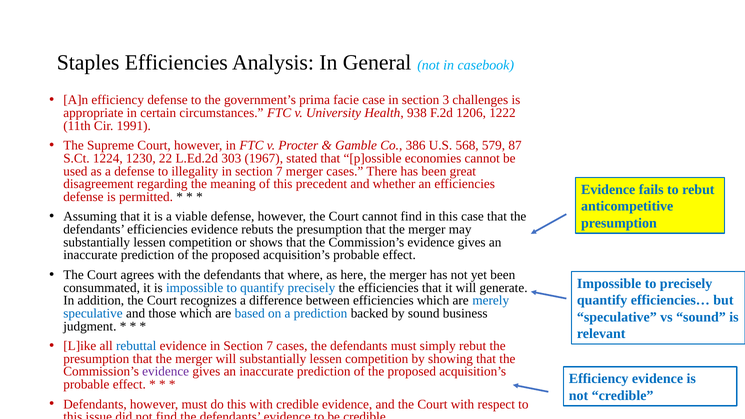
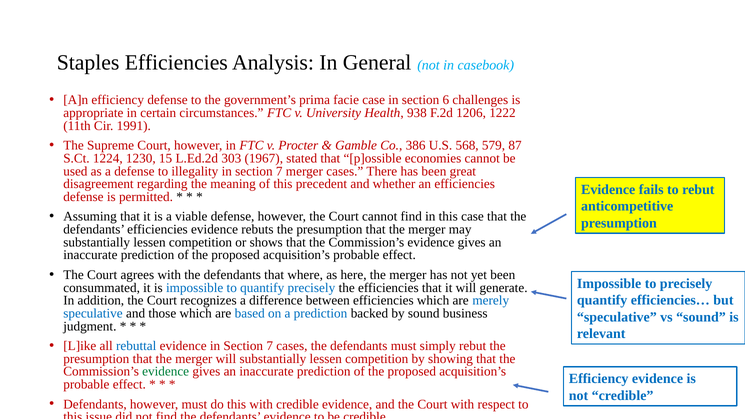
3: 3 -> 6 (446, 100)
22: 22 -> 15 (166, 158)
evidence colour: purple -> green (166, 372)
